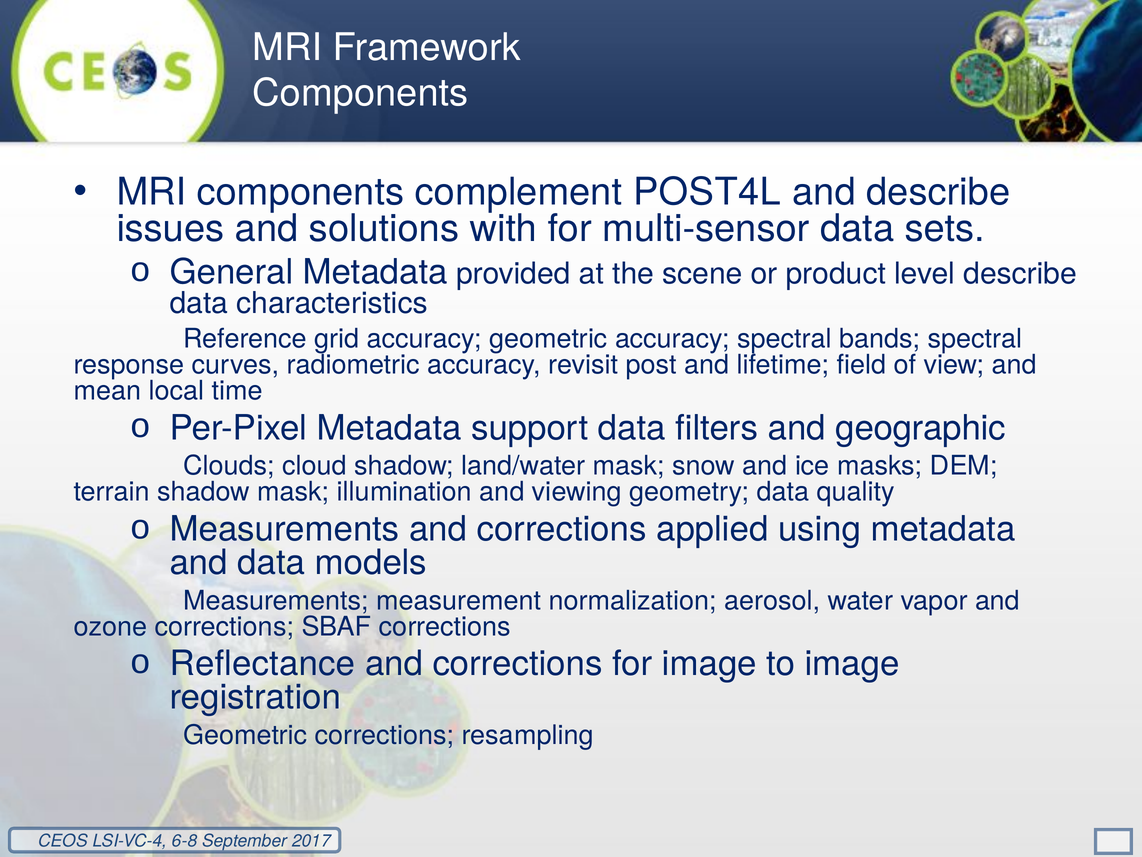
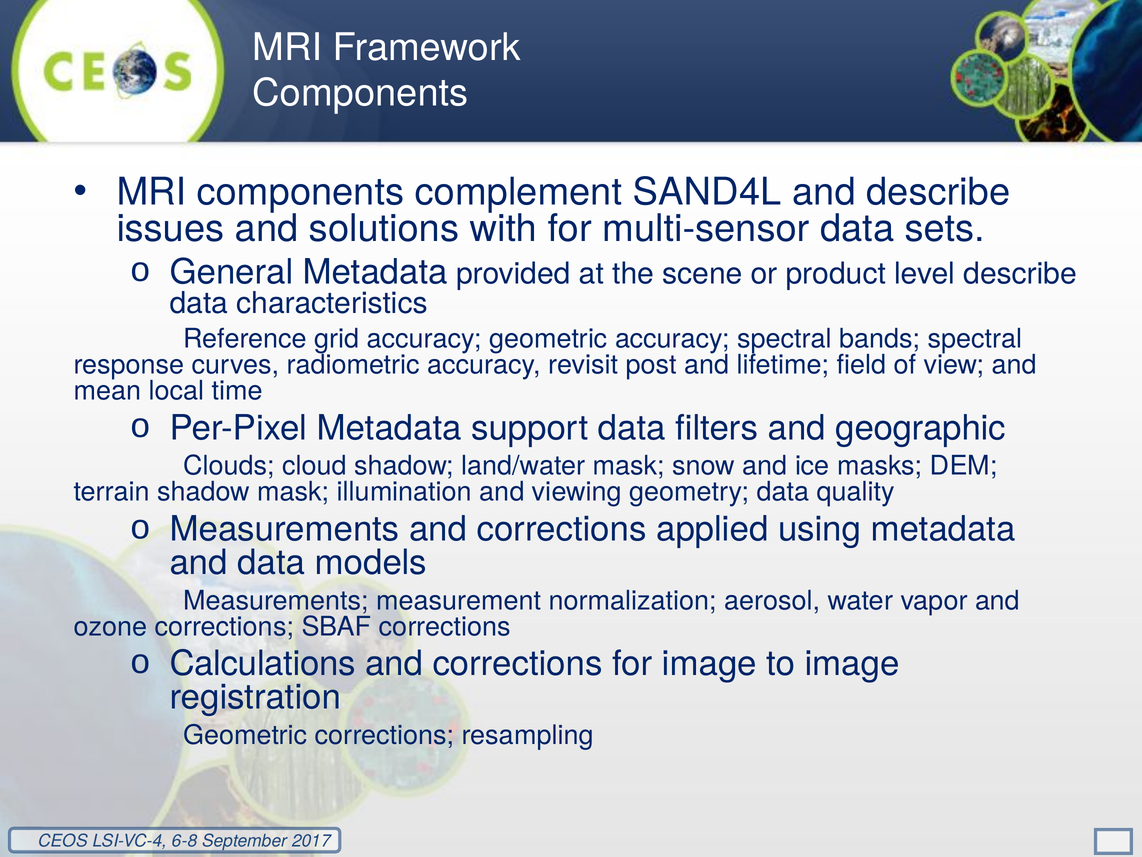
POST4L: POST4L -> SAND4L (707, 192)
Reflectance: Reflectance -> Calculations (263, 664)
